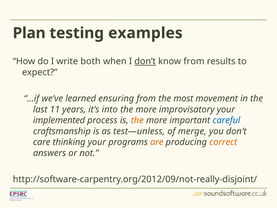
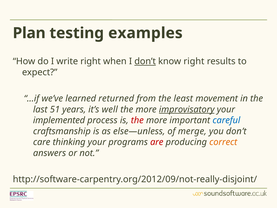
write both: both -> right (91, 61)
know from: from -> right (194, 61)
ensuring: ensuring -> returned (116, 98)
most: most -> least (183, 98)
11: 11 -> 51 (55, 109)
into: into -> well (110, 109)
improvisatory underline: none -> present (187, 109)
the colour: orange -> red (137, 120)
test—unless: test—unless -> else—unless (139, 131)
are colour: orange -> red (157, 142)
